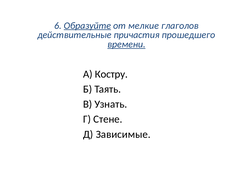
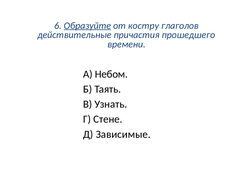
мелкие: мелкие -> костру (143, 26)
времени underline: present -> none (126, 44)
Костру: Костру -> Небом (111, 74)
